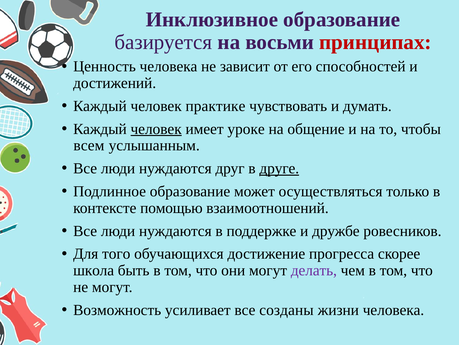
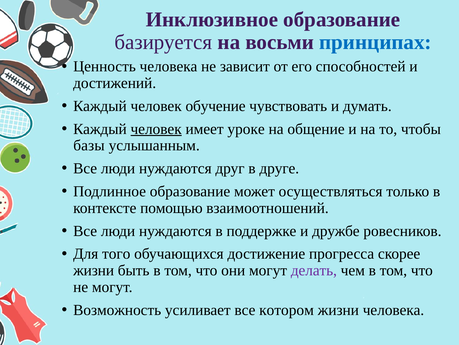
принципах colour: red -> blue (375, 42)
практике: практике -> обучение (216, 106)
всем: всем -> базы (89, 145)
друге underline: present -> none (279, 168)
школа: школа -> жизни (94, 270)
созданы: созданы -> котором (287, 309)
